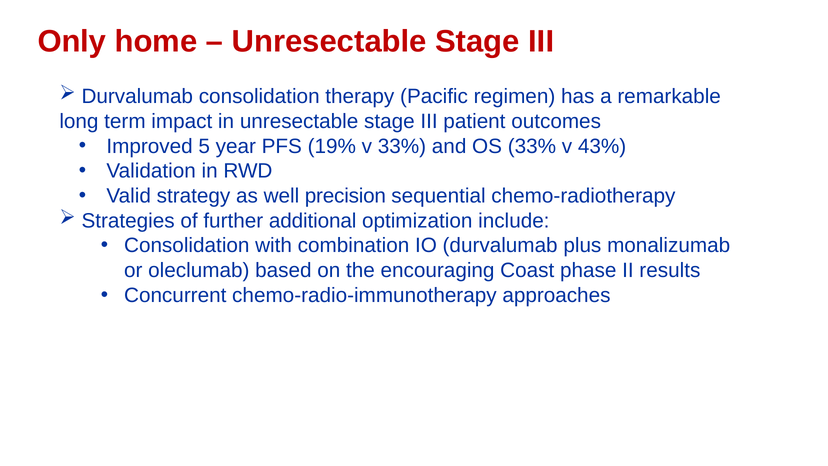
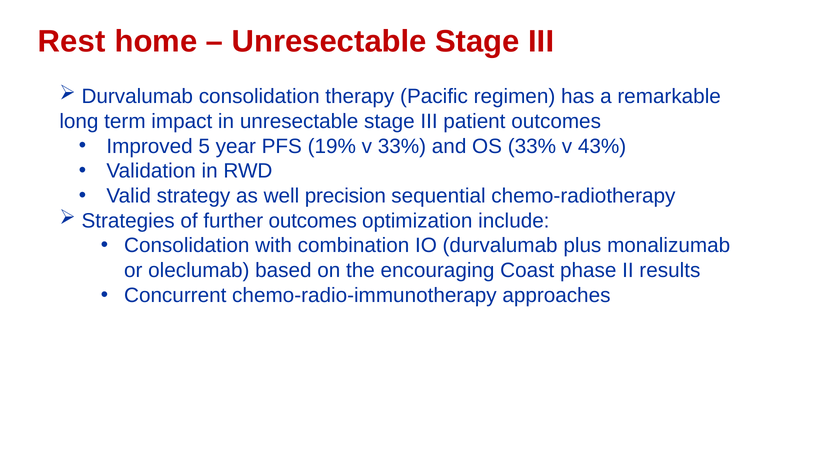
Only: Only -> Rest (72, 42)
further additional: additional -> outcomes (313, 221)
